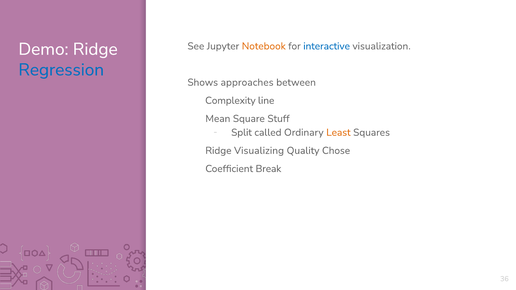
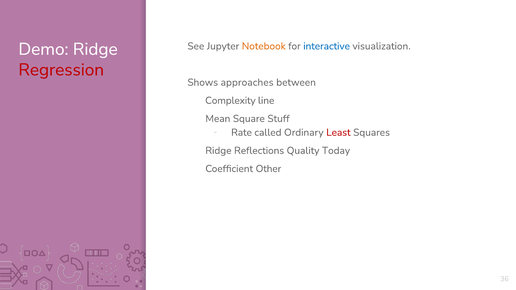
Regression colour: blue -> red (61, 70)
Split: Split -> Rate (242, 133)
Least colour: orange -> red (338, 133)
Visualizing: Visualizing -> Reflections (259, 151)
Chose: Chose -> Today (336, 151)
Break: Break -> Other (268, 169)
